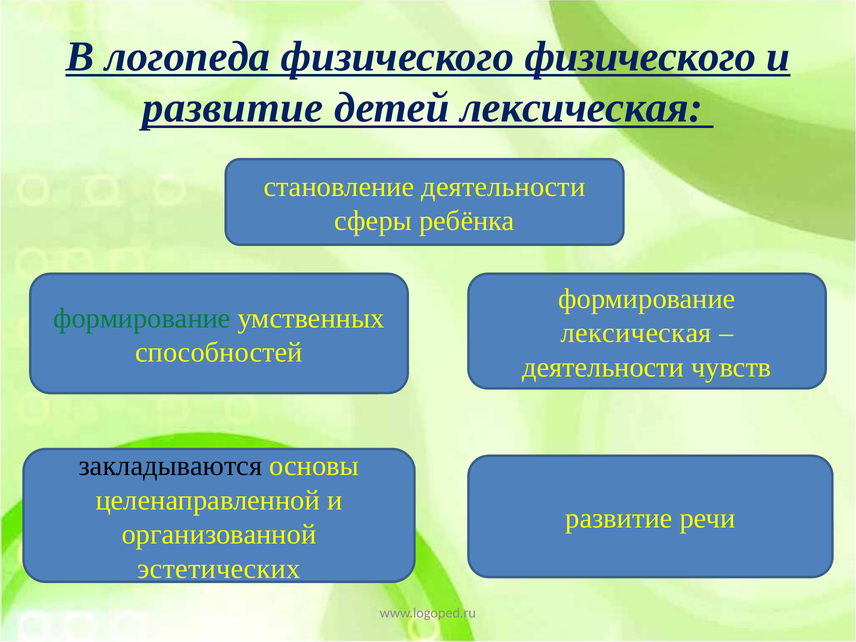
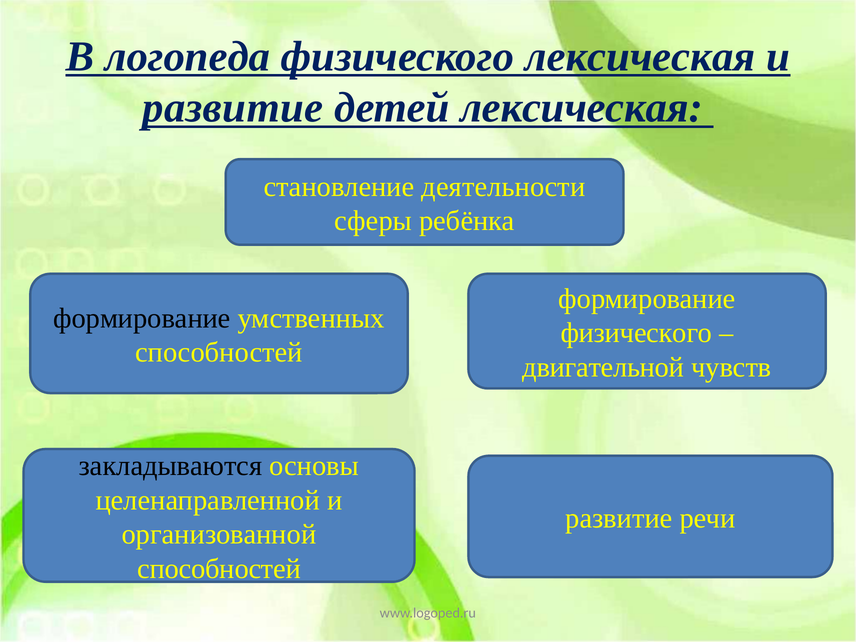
физического физического: физического -> лексическая (640, 57)
формирование colour: green -> black (142, 318)
лексическая: лексическая -> физического (636, 333)
деятельности: деятельности -> двигательной (603, 367)
эстетических: эстетических -> способностей (219, 569)
